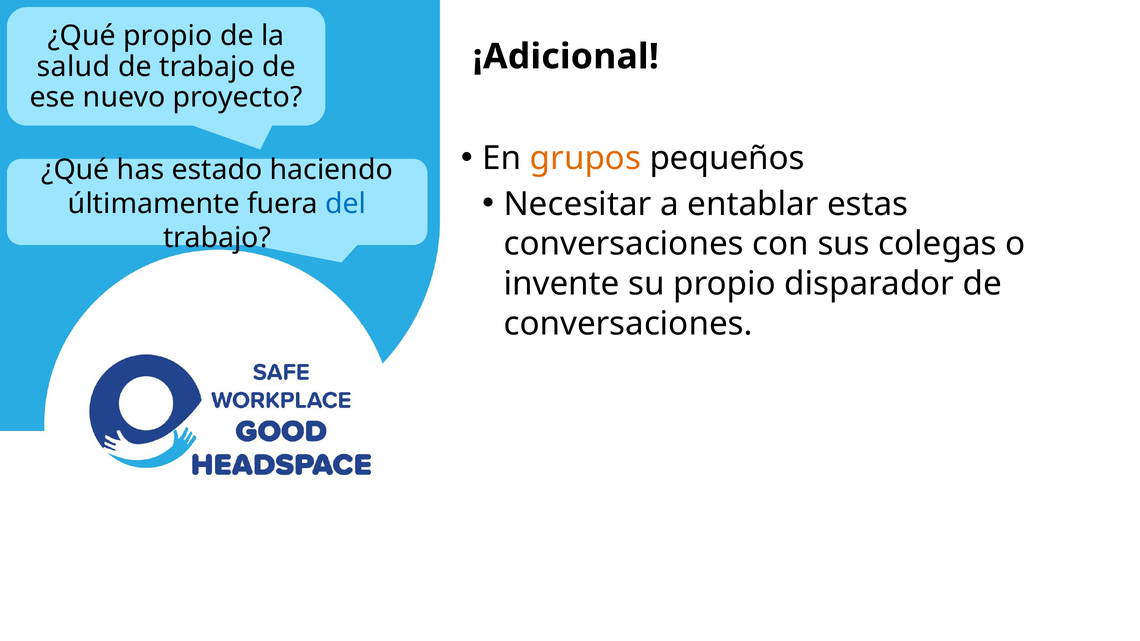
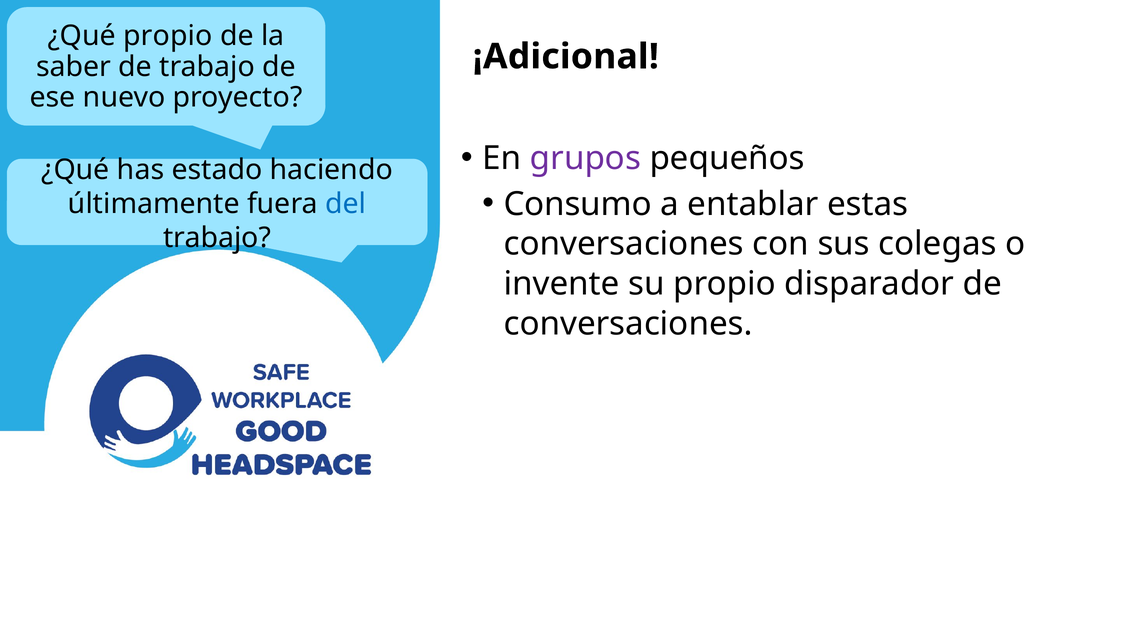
salud: salud -> saber (74, 67)
grupos colour: orange -> purple (585, 158)
Necesitar: Necesitar -> Consumo (578, 204)
